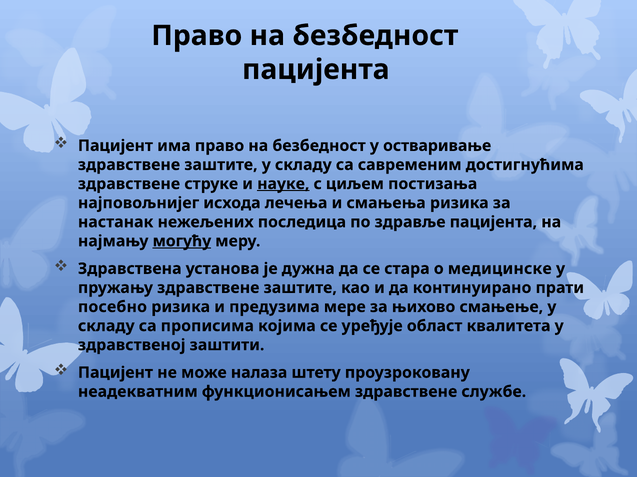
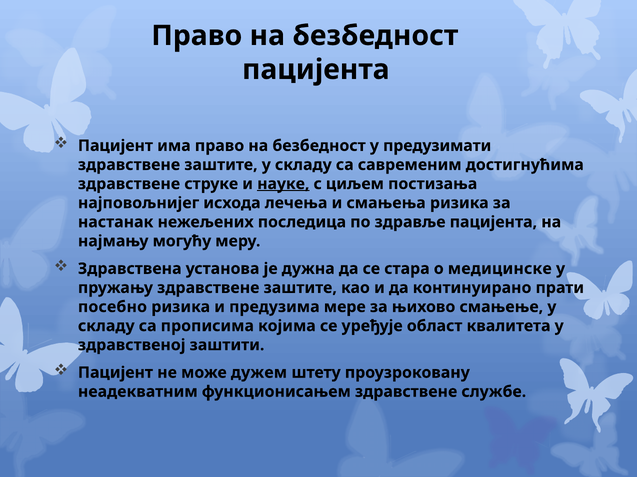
остваривање: остваривање -> предузимати (437, 146)
могућу underline: present -> none (182, 241)
налаза: налаза -> дужем (259, 373)
